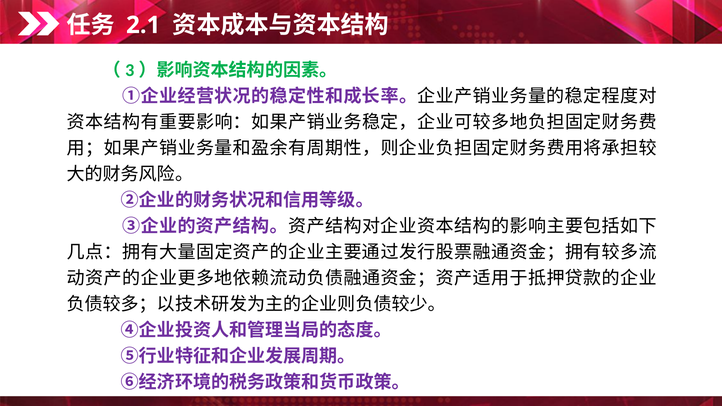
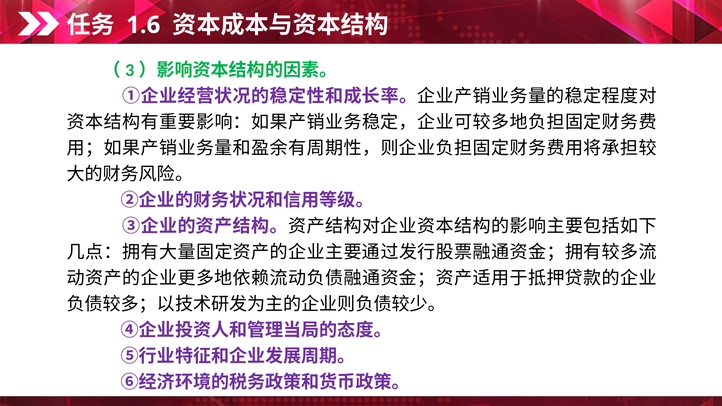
2.1: 2.1 -> 1.6 (143, 25)
